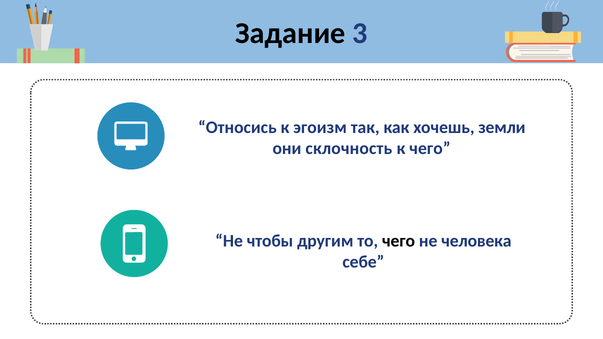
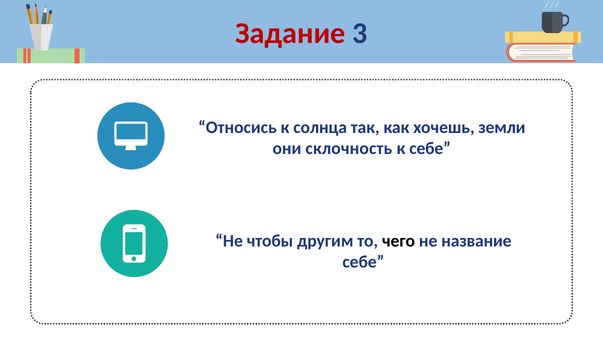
Задание colour: black -> red (290, 33)
эгоизм: эгоизм -> солнца (320, 128)
к чего: чего -> себе (430, 149)
человека: человека -> название (476, 241)
